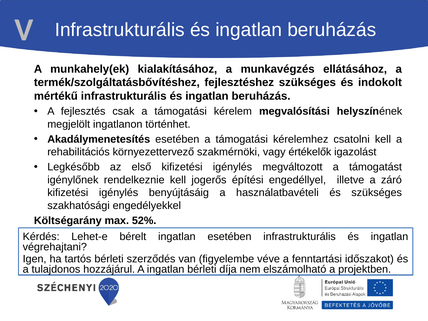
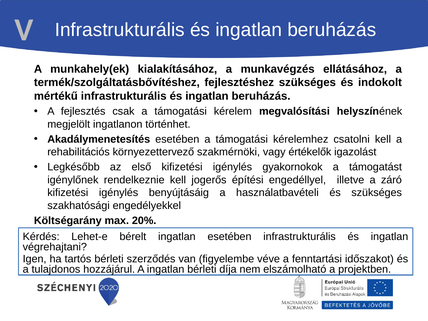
megváltozott: megváltozott -> gyakornokok (292, 167)
52%: 52% -> 20% (144, 221)
